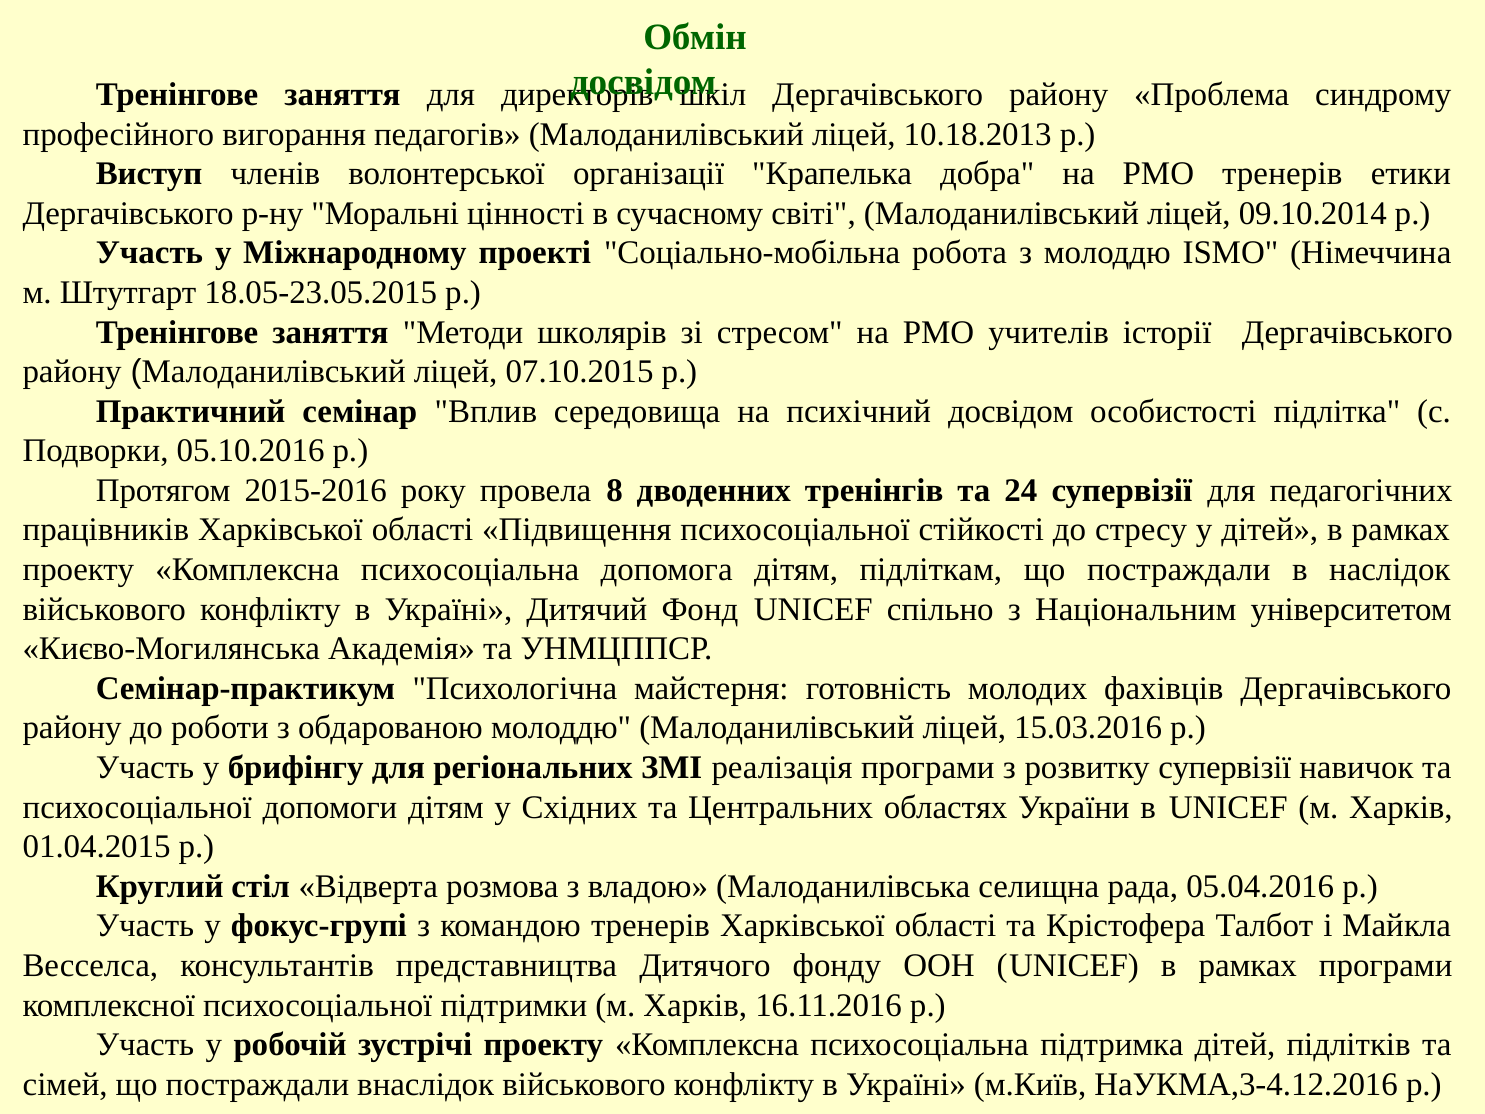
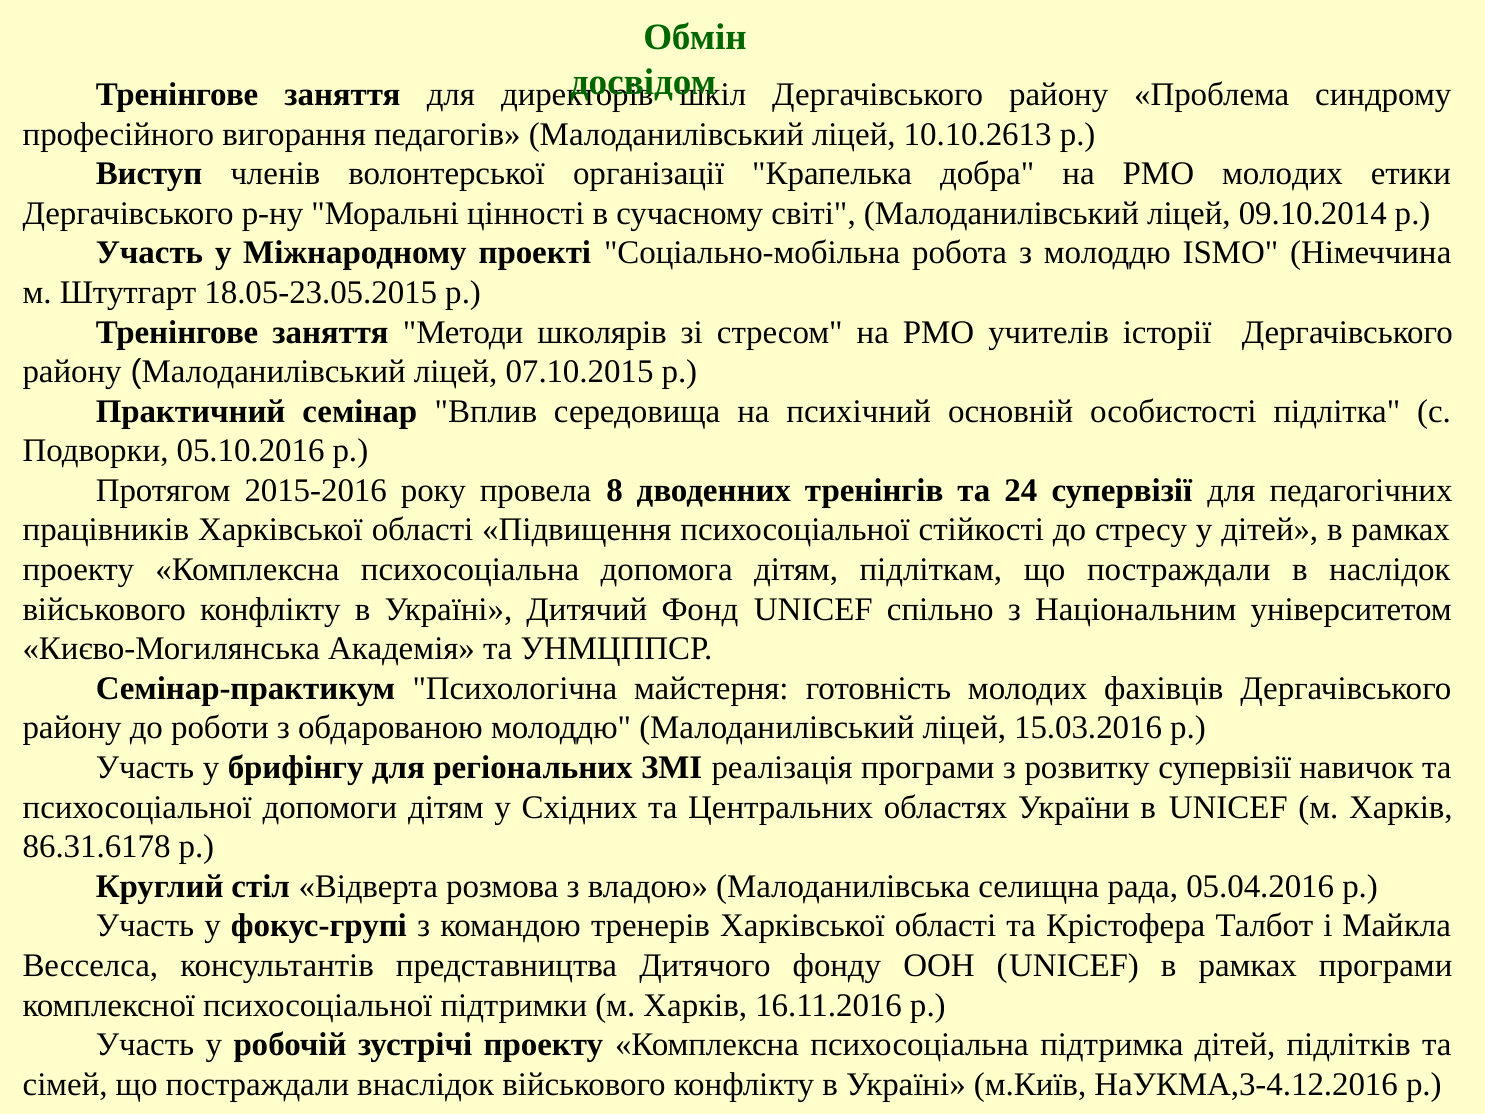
10.18.2013: 10.18.2013 -> 10.10.2613 (978, 134)
РМО тренерів: тренерів -> молодих (1282, 174)
психічний досвідом: досвідом -> основній (1011, 411)
01.04.2015: 01.04.2015 -> 86.31.6178 (97, 847)
